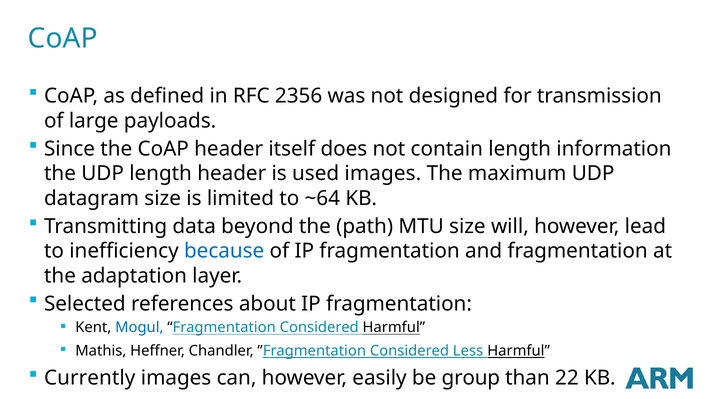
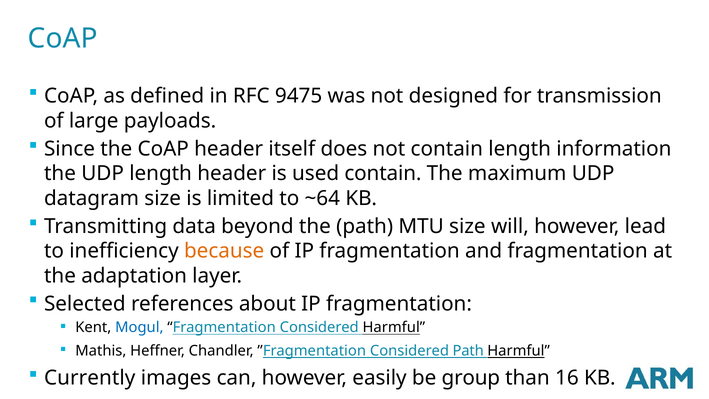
2356: 2356 -> 9475 (299, 96)
used images: images -> contain (383, 174)
because colour: blue -> orange (224, 251)
Considered Less: Less -> Path (468, 351)
22: 22 -> 16 (567, 378)
